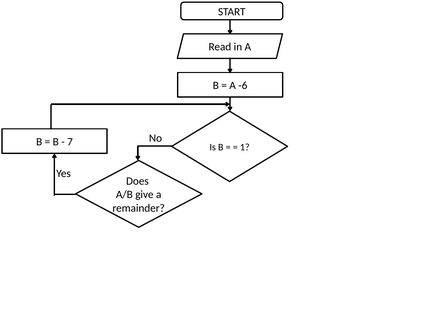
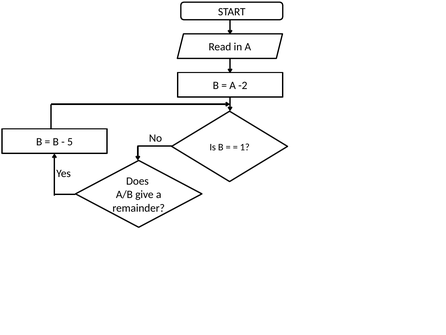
-6: -6 -> -2 (243, 85)
7: 7 -> 5 (70, 142)
